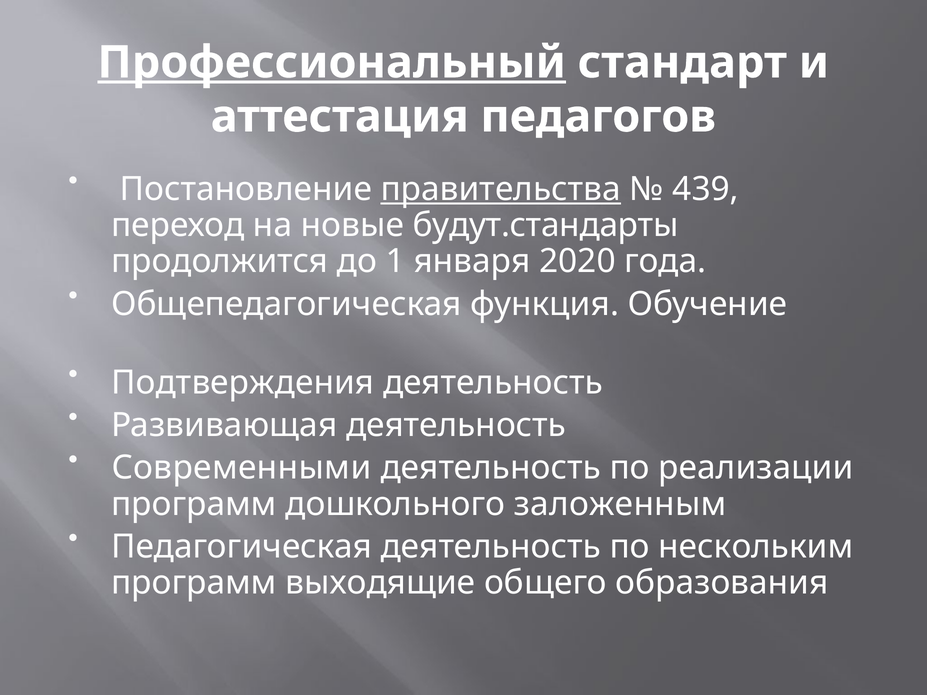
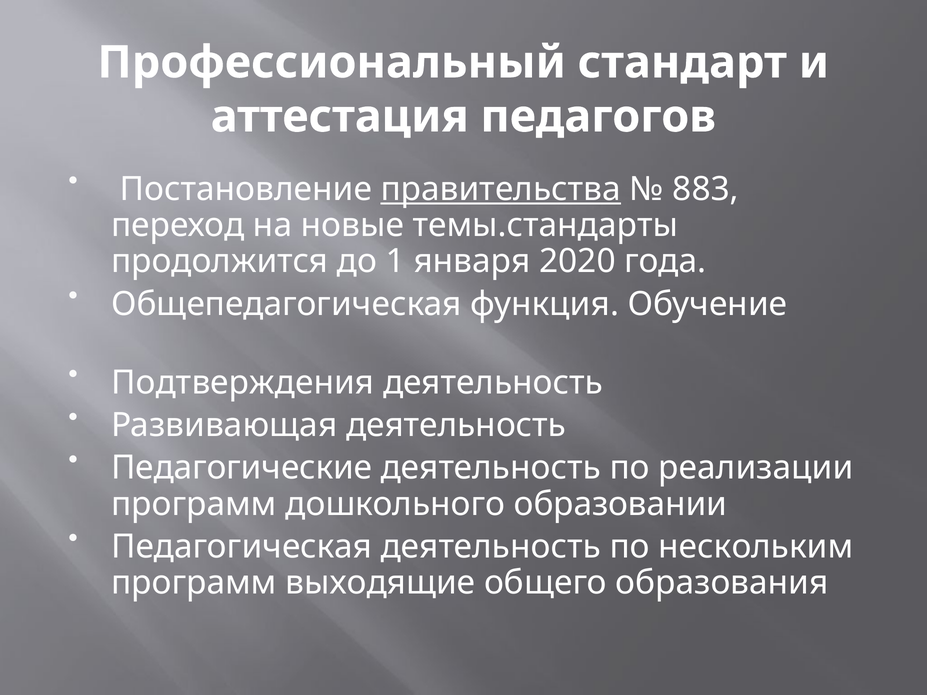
Профессиональный underline: present -> none (332, 63)
439: 439 -> 883 (706, 189)
будут.стандарты: будут.стандарты -> темы.стандарты (545, 225)
Современными: Современными -> Педагогические (242, 468)
заложенным: заложенным -> образовании (620, 504)
